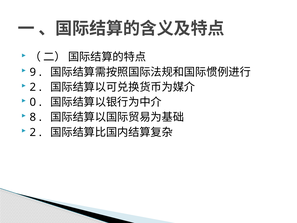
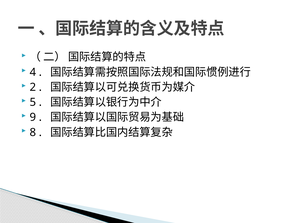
9: 9 -> 4 (33, 72)
0: 0 -> 5 (33, 102)
8: 8 -> 9 (33, 117)
2: 2 -> 8 (33, 132)
